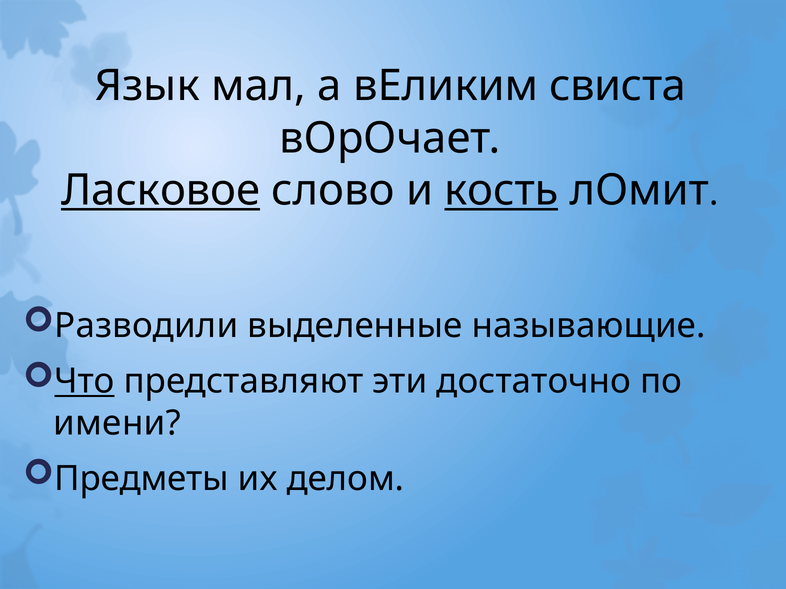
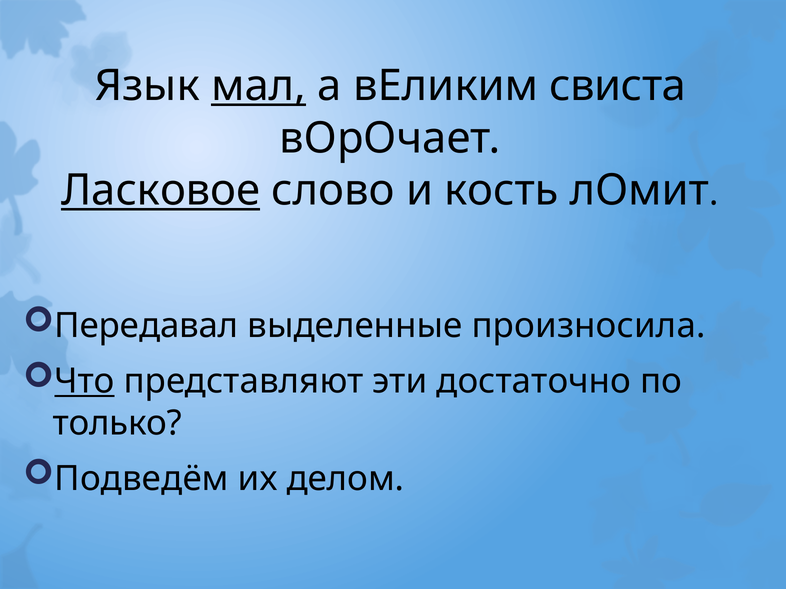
мал underline: none -> present (259, 86)
кость underline: present -> none (501, 191)
Разводили: Разводили -> Передавал (146, 326)
называющие: называющие -> произносила (589, 326)
имени: имени -> только (117, 423)
Предметы: Предметы -> Подведём (142, 479)
